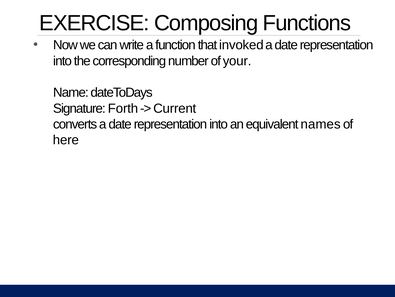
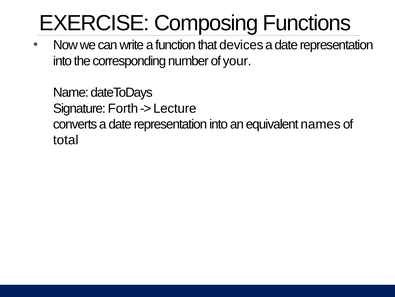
invoked: invoked -> devices (241, 45)
Current: Current -> Lecture (175, 108)
here: here -> total (66, 140)
